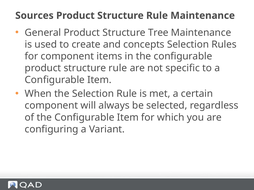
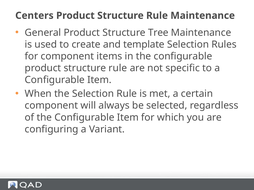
Sources: Sources -> Centers (34, 16)
concepts: concepts -> template (144, 45)
